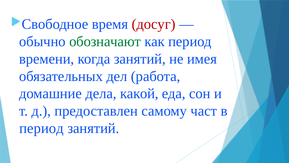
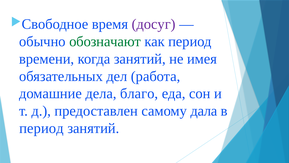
досуг colour: red -> purple (154, 24)
какой: какой -> благо (139, 93)
част: част -> дала (204, 111)
